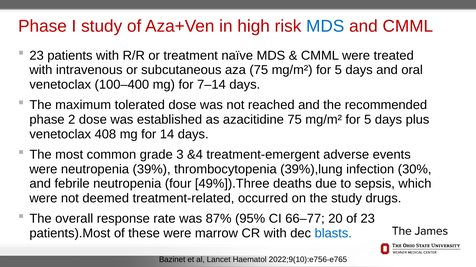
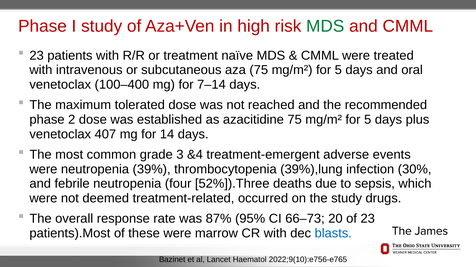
MDS colour: blue -> green (325, 26)
408: 408 -> 407 (105, 134)
49%]).Three: 49%]).Three -> 52%]).Three (232, 184)
66–77: 66–77 -> 66–73 (305, 219)
